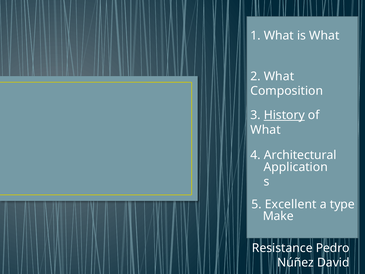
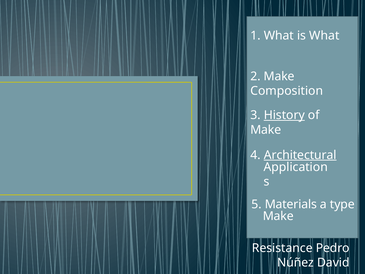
2 What: What -> Make (279, 76)
What: What -> Make (266, 130)
Architectural underline: none -> present (300, 155)
Excellent: Excellent -> Materials (291, 204)
